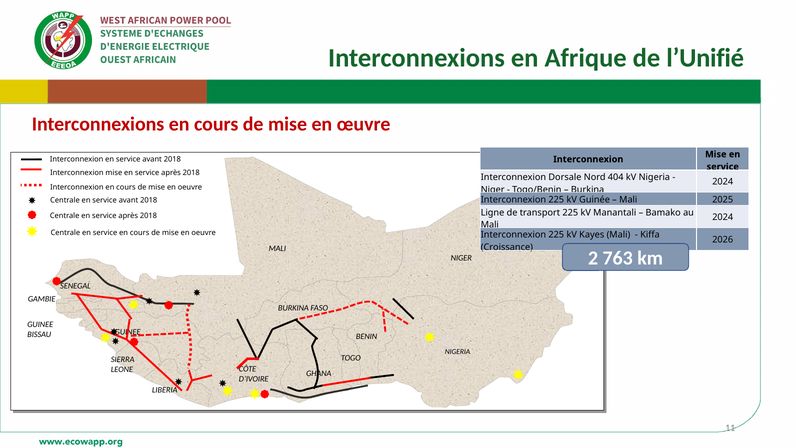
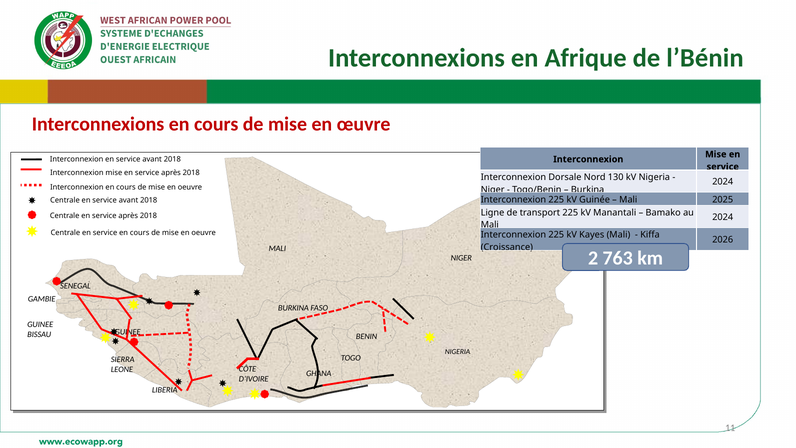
l’Unifié: l’Unifié -> l’Bénin (705, 58)
404: 404 -> 130 (616, 177)
